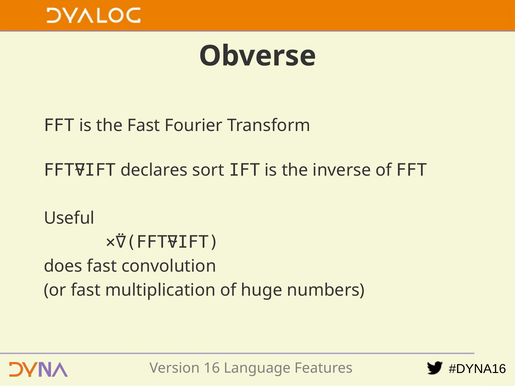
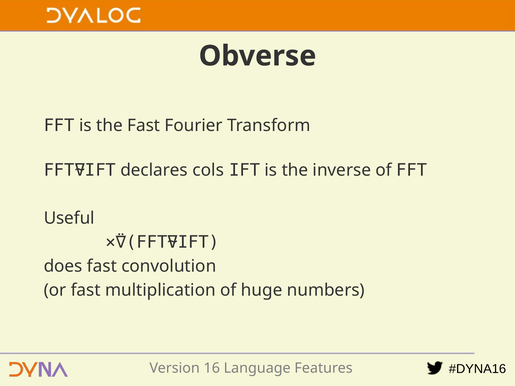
sort: sort -> cols (208, 170)
